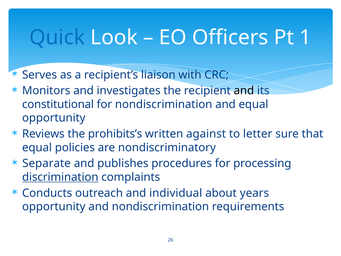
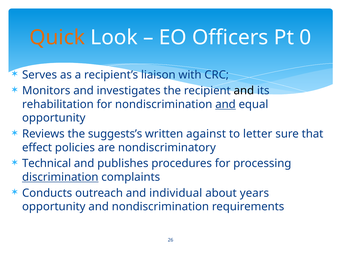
Quick colour: blue -> orange (57, 37)
1: 1 -> 0 (305, 37)
constitutional: constitutional -> rehabilitation (58, 104)
and underline: none -> present (225, 104)
prohibits’s: prohibits’s -> suggests’s (115, 134)
equal: equal -> effect (37, 147)
Separate: Separate -> Technical (47, 163)
